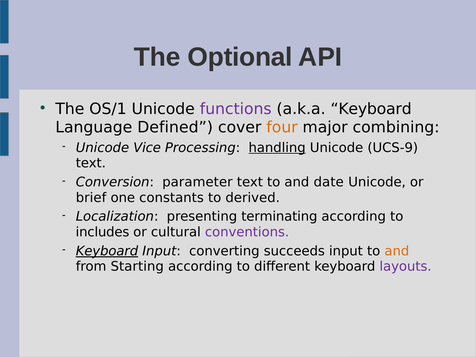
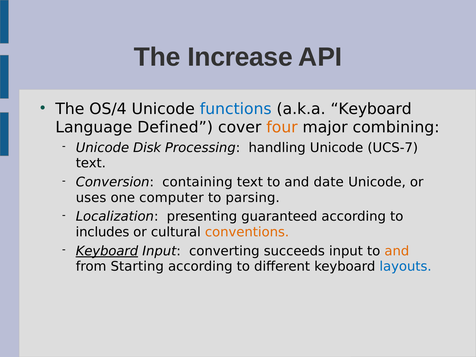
Optional: Optional -> Increase (240, 57)
OS/1: OS/1 -> OS/4 (108, 109)
functions colour: purple -> blue (236, 109)
Vice: Vice -> Disk (147, 148)
handling underline: present -> none (277, 148)
UCS-9: UCS-9 -> UCS-7 (393, 148)
parameter: parameter -> containing (197, 182)
brief: brief -> uses (91, 198)
constants: constants -> computer (171, 198)
derived: derived -> parsing (253, 198)
terminating: terminating -> guaranteed (279, 217)
conventions colour: purple -> orange (247, 232)
layouts colour: purple -> blue (406, 267)
